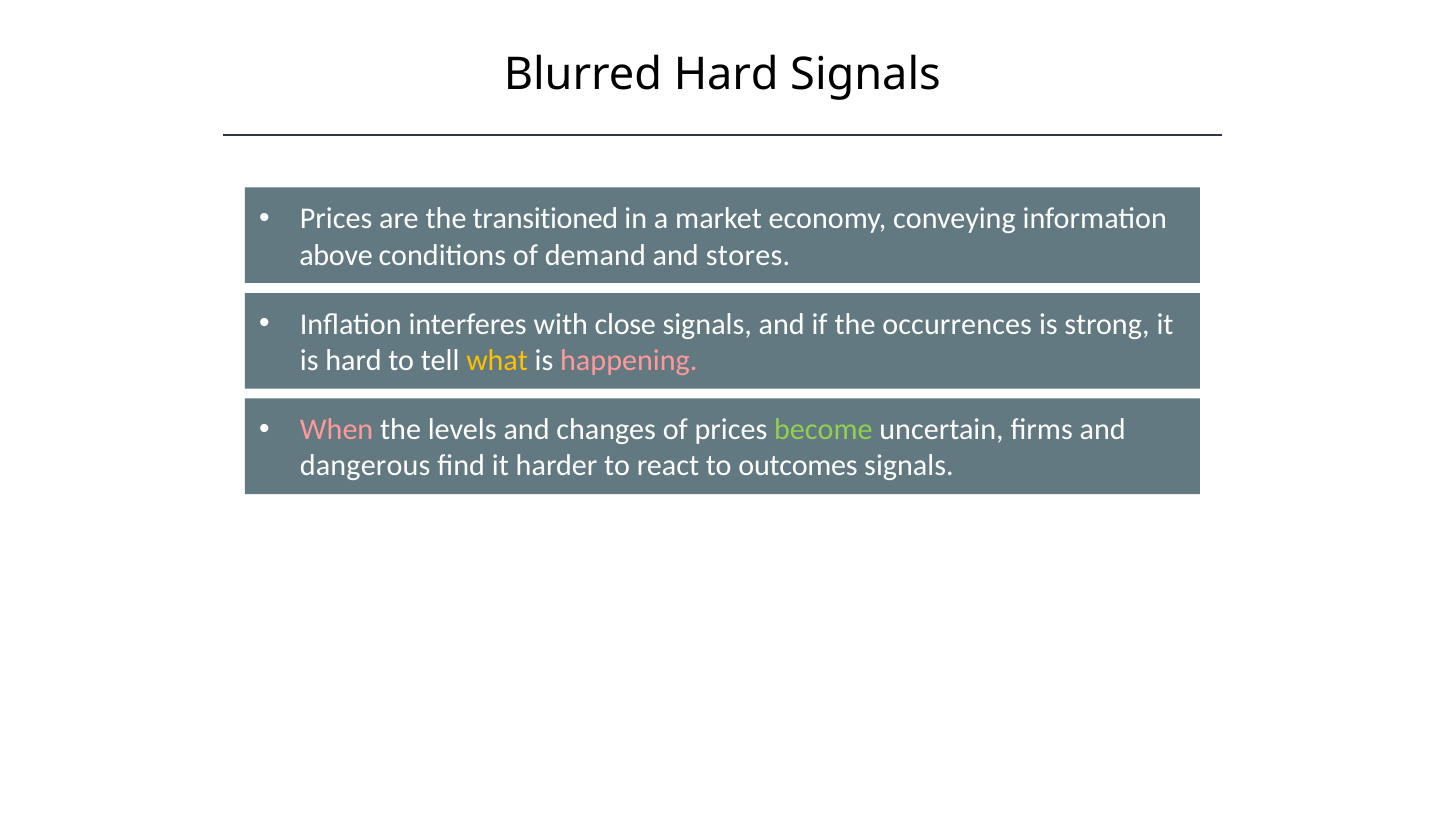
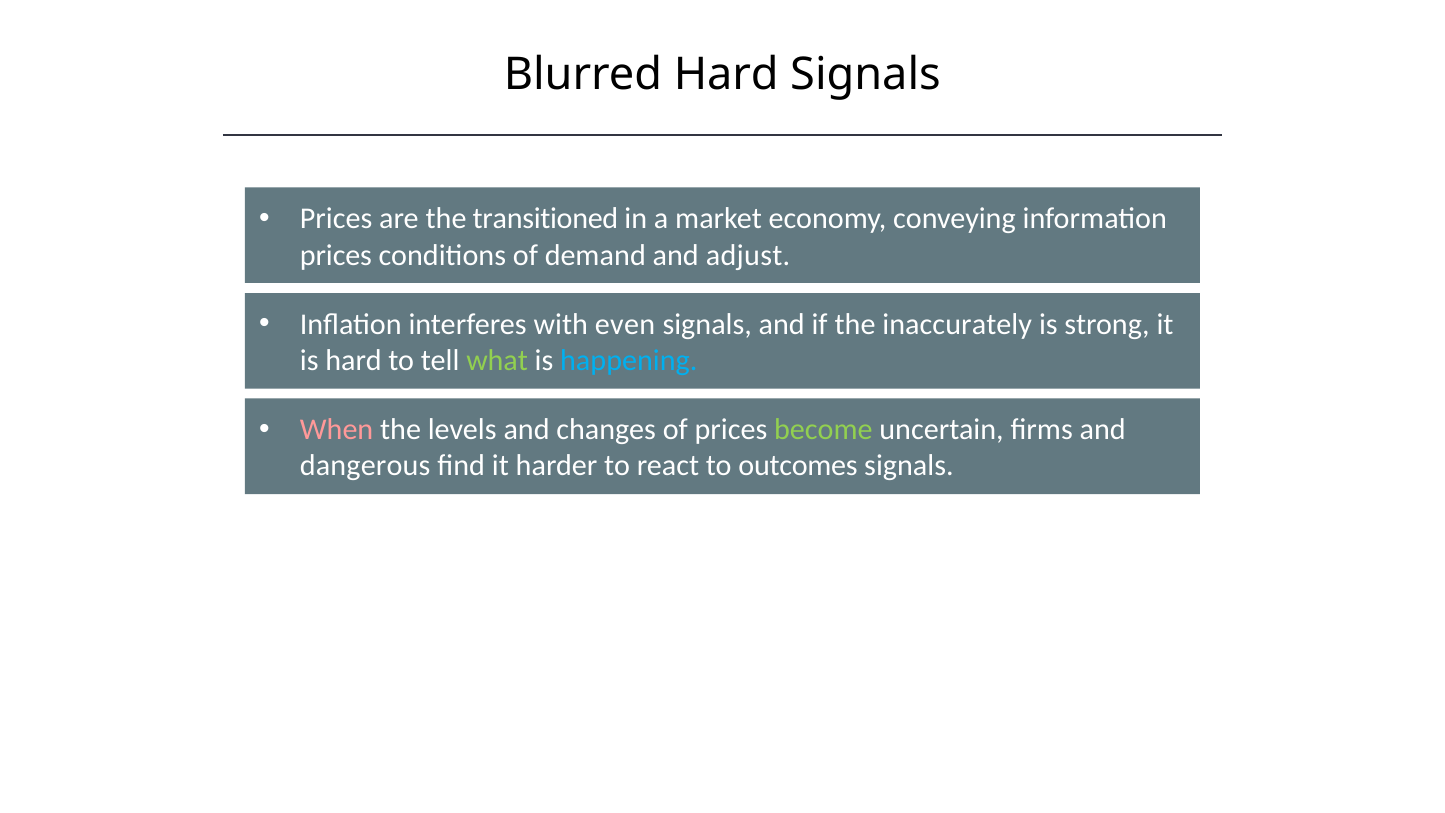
above: above -> prices (336, 255)
stores: stores -> adjust (748, 255)
close: close -> even (625, 324)
occurrences: occurrences -> inaccurately (957, 324)
what colour: yellow -> light green (497, 360)
happening colour: pink -> light blue (629, 360)
